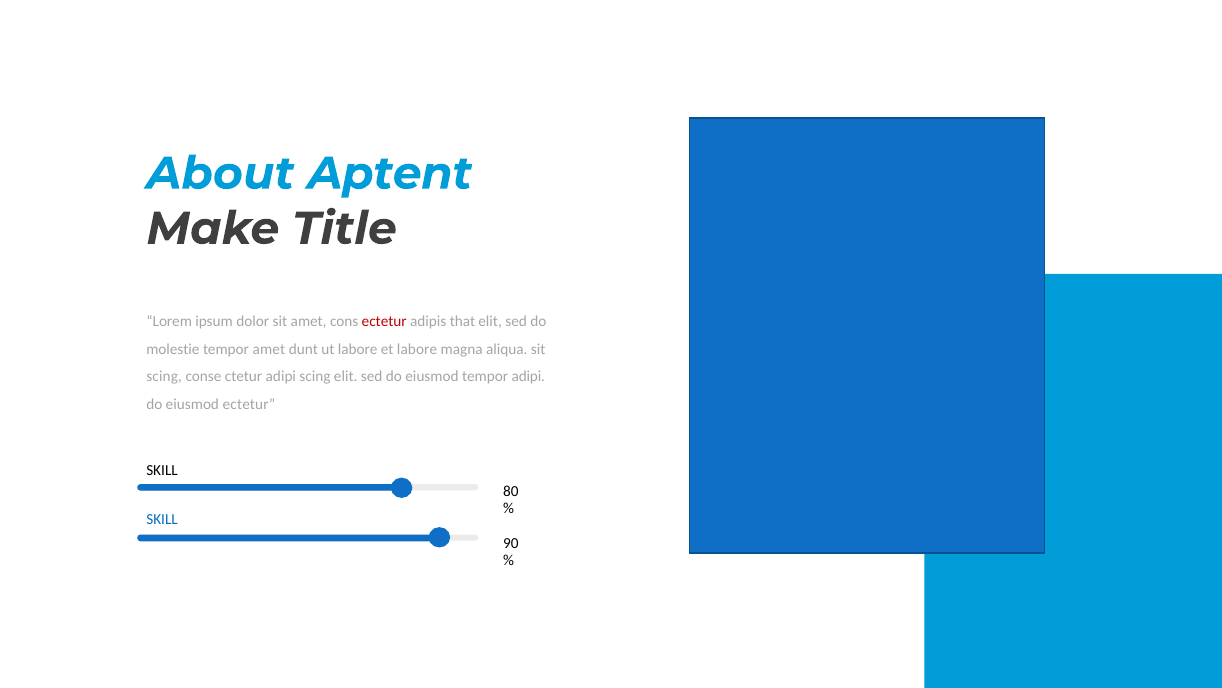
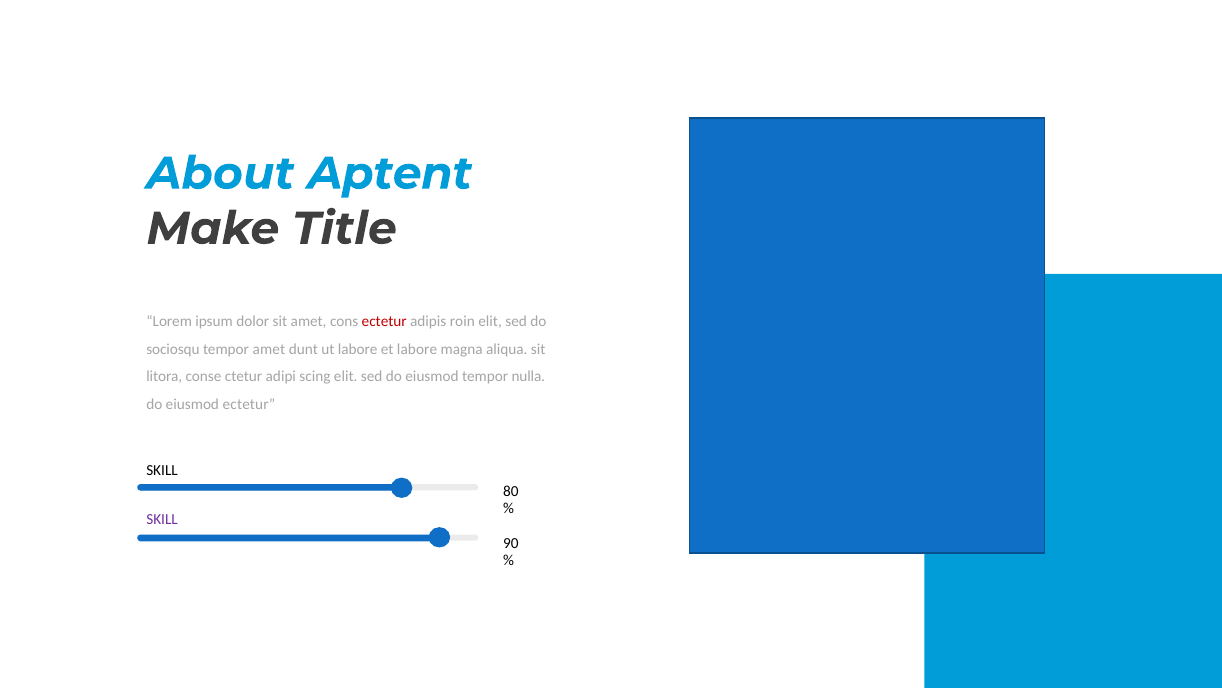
that: that -> roin (462, 321)
molestie: molestie -> sociosqu (173, 349)
scing: scing -> litora (164, 376)
tempor adipi: adipi -> nulla (528, 376)
SKILL colour: blue -> purple (162, 519)
